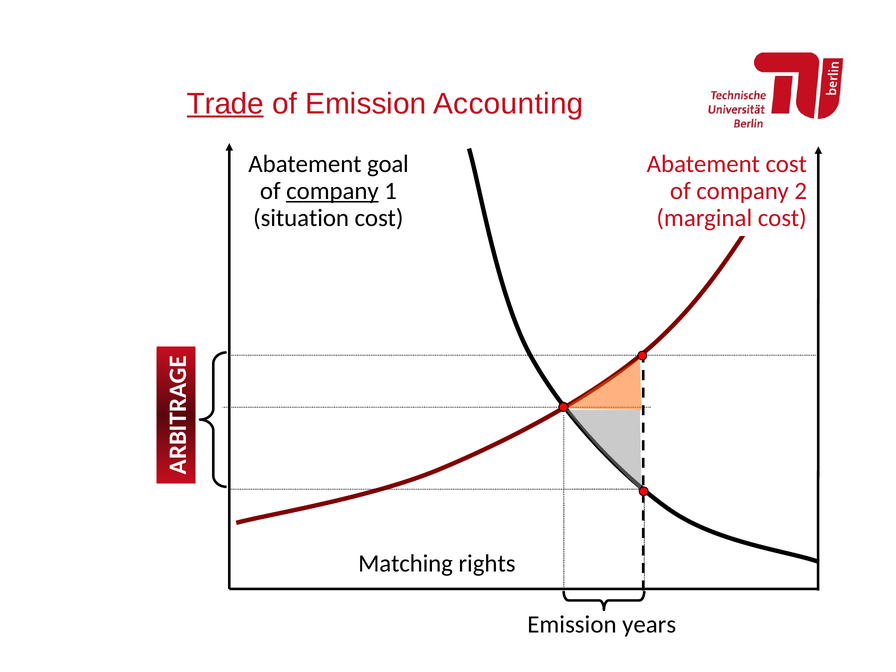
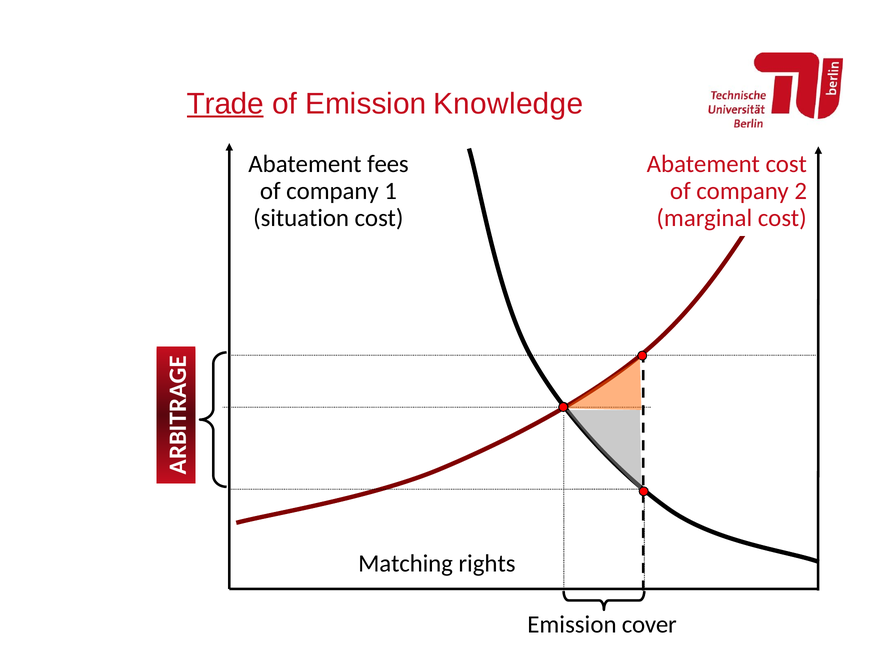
Accounting: Accounting -> Knowledge (508, 104)
goal: goal -> fees (388, 164)
company underline: present -> none (332, 191)
years: years -> cover (649, 625)
